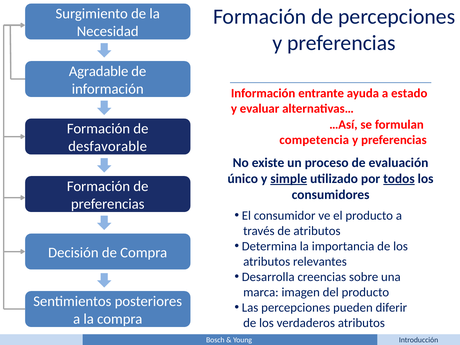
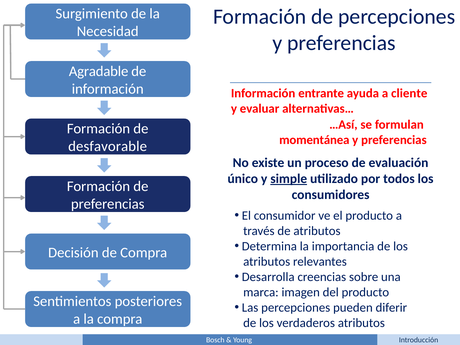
estado: estado -> cliente (409, 93)
competencia: competencia -> momentánea (314, 140)
todos underline: present -> none (399, 179)
